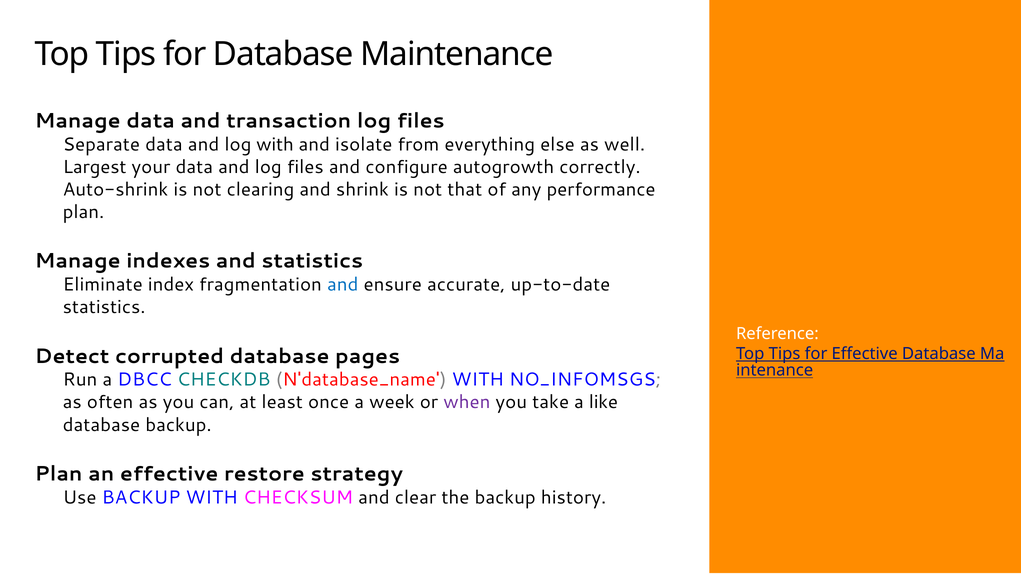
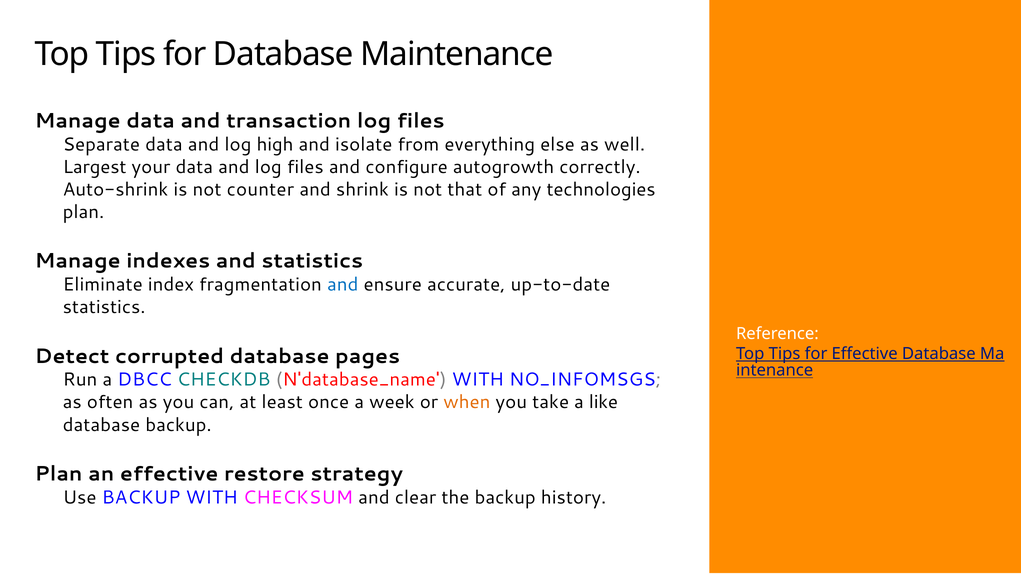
log with: with -> high (275, 145)
clearing: clearing -> counter (260, 190)
performance: performance -> technologies (601, 190)
when colour: purple -> orange (467, 402)
